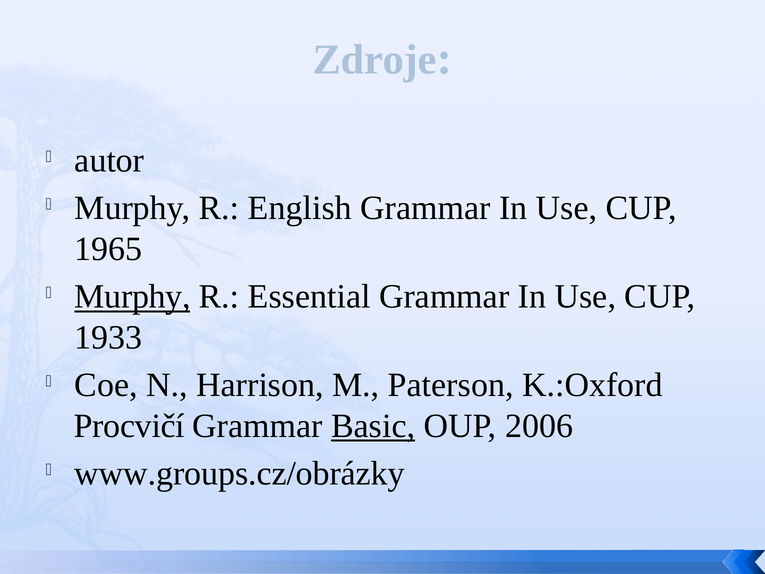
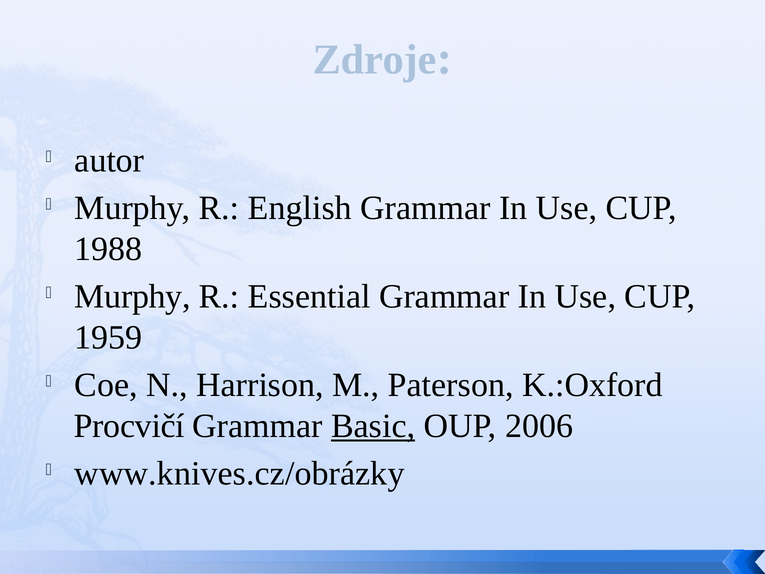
1965: 1965 -> 1988 (108, 249)
Murphy underline: present -> none (133, 297)
1933: 1933 -> 1959 (108, 337)
www.groups.cz/obrázky: www.groups.cz/obrázky -> www.knives.cz/obrázky (239, 474)
